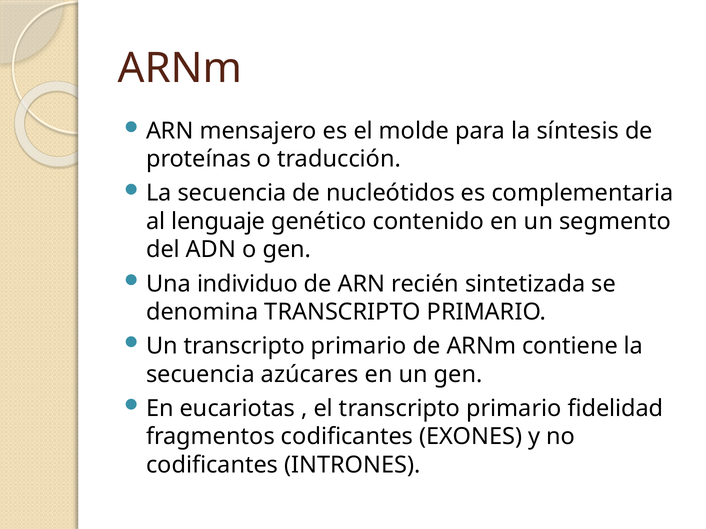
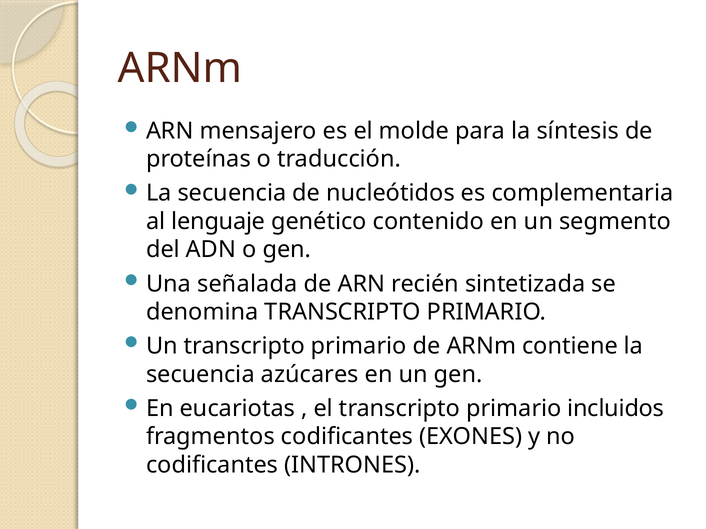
individuo: individuo -> señalada (247, 284)
fidelidad: fidelidad -> incluidos (616, 409)
